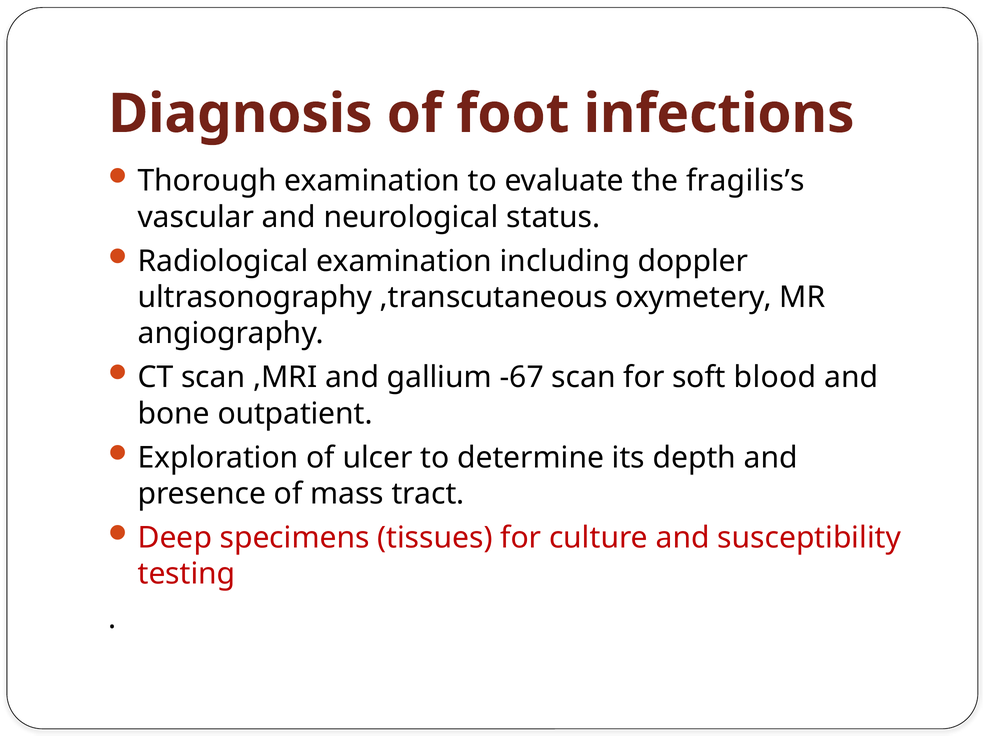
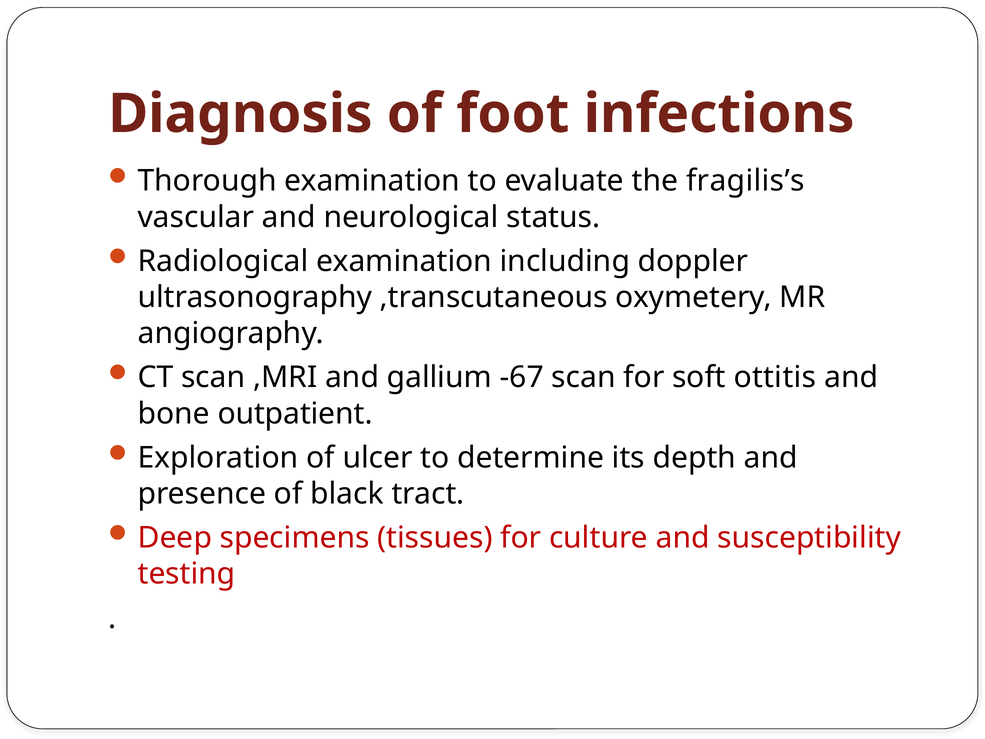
blood: blood -> ottitis (775, 377)
mass: mass -> black (347, 494)
